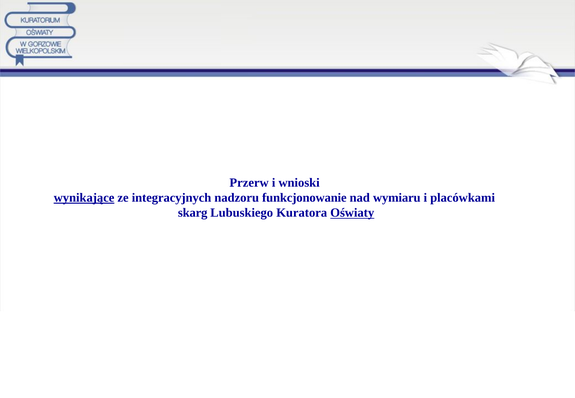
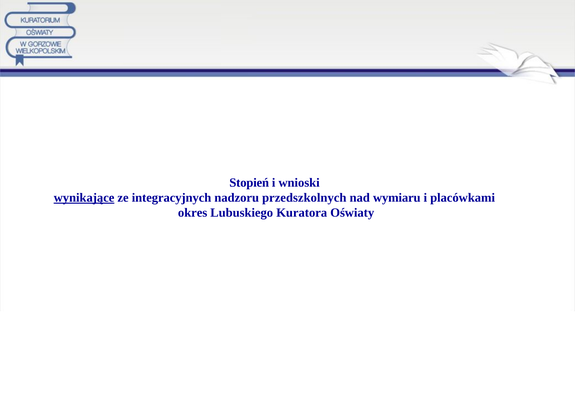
Przerw: Przerw -> Stopień (249, 183)
funkcjonowanie: funkcjonowanie -> przedszkolnych (304, 198)
skarg: skarg -> okres (193, 213)
Oświaty underline: present -> none (352, 213)
